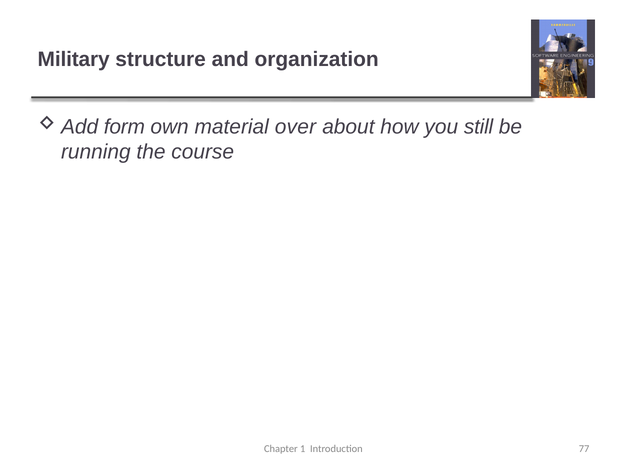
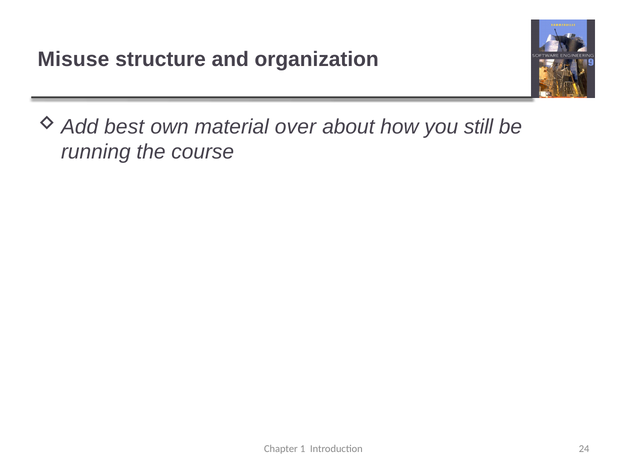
Military: Military -> Misuse (73, 59)
form: form -> best (124, 127)
77: 77 -> 24 (584, 449)
